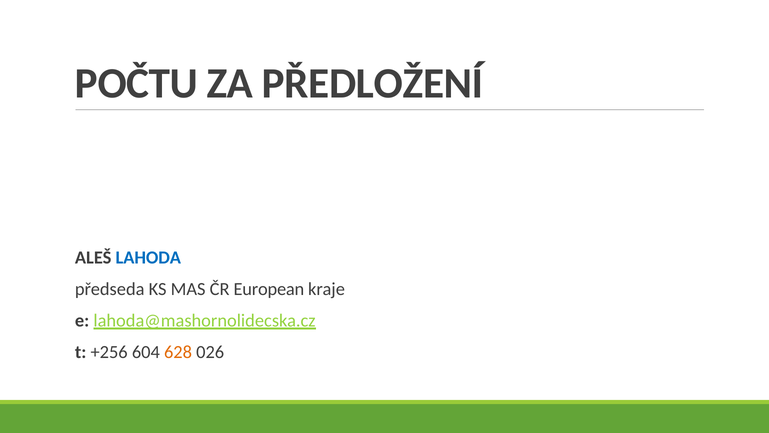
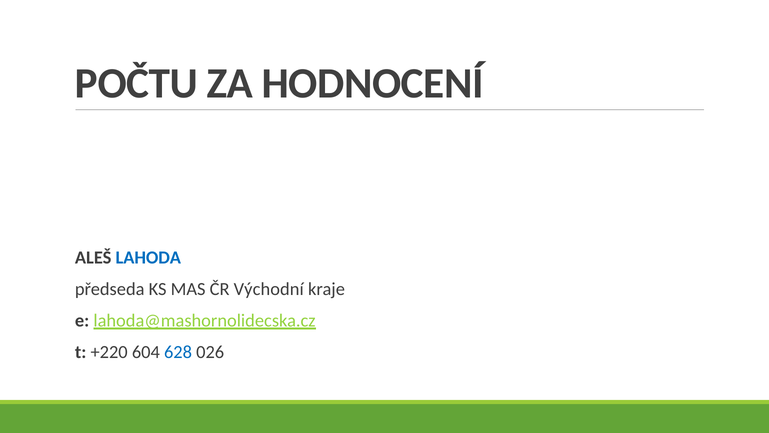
PŘEDLOŽENÍ: PŘEDLOŽENÍ -> HODNOCENÍ (373, 83)
European: European -> Východní (269, 289)
+256: +256 -> +220 (109, 352)
628 colour: orange -> blue (178, 352)
